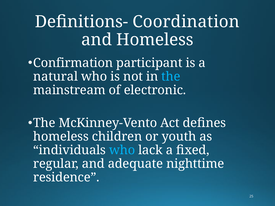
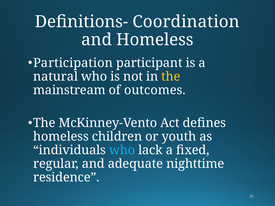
Confirmation: Confirmation -> Participation (73, 63)
the colour: light blue -> yellow (171, 77)
electronic: electronic -> outcomes (155, 90)
